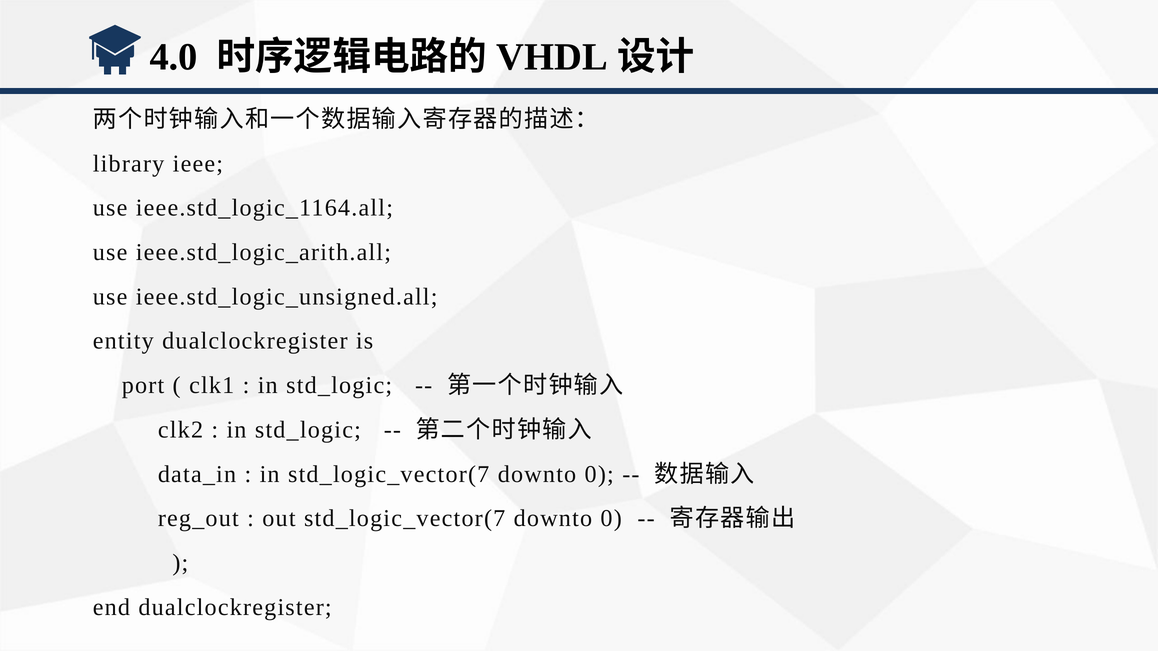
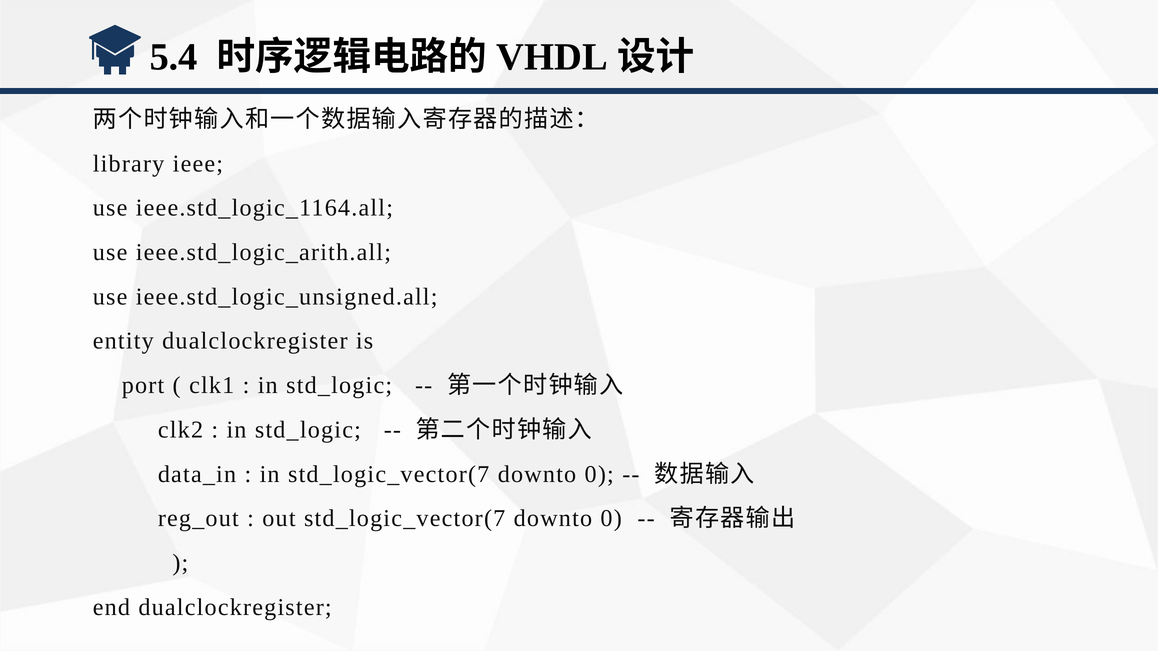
4.0: 4.0 -> 5.4 (174, 57)
